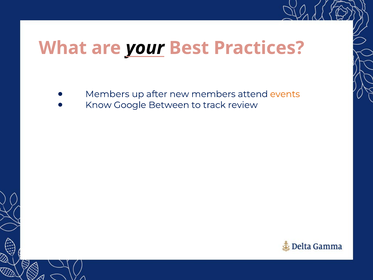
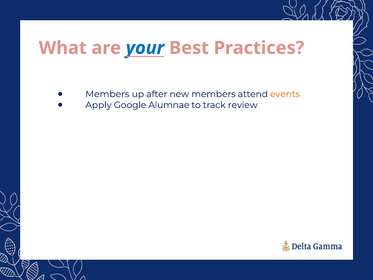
your colour: black -> blue (145, 48)
Know: Know -> Apply (98, 105)
Between: Between -> Alumnae (169, 105)
